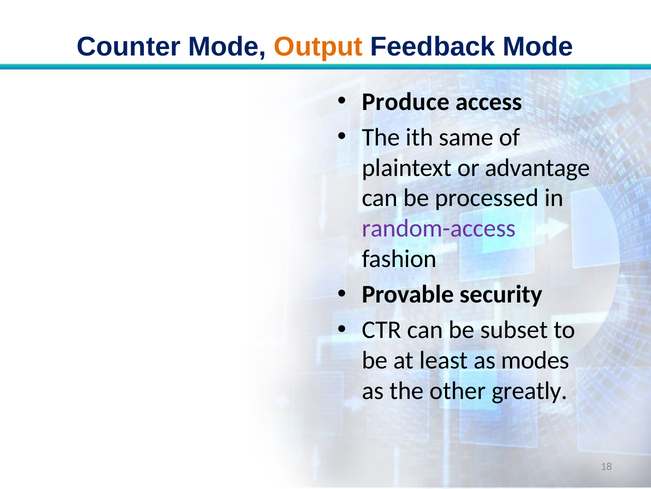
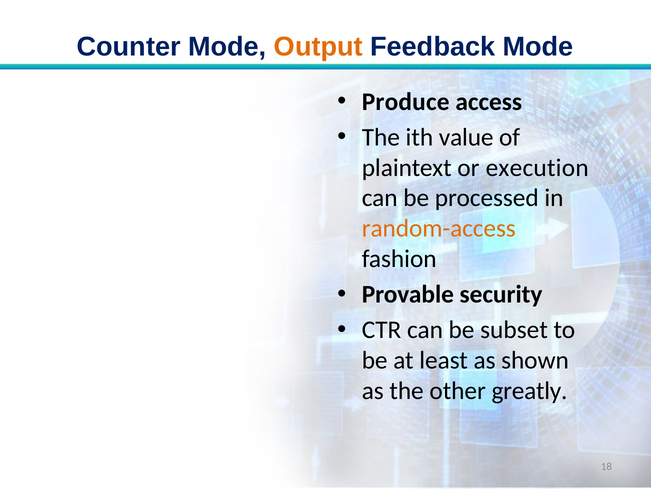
same: same -> value (466, 137)
advantage: advantage -> execution (537, 167)
random-access colour: purple -> orange (439, 228)
modes: modes -> shown (535, 360)
